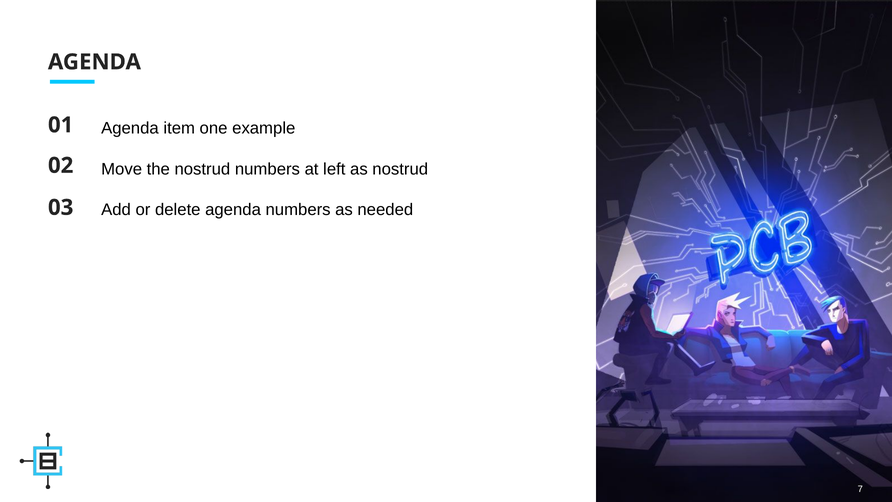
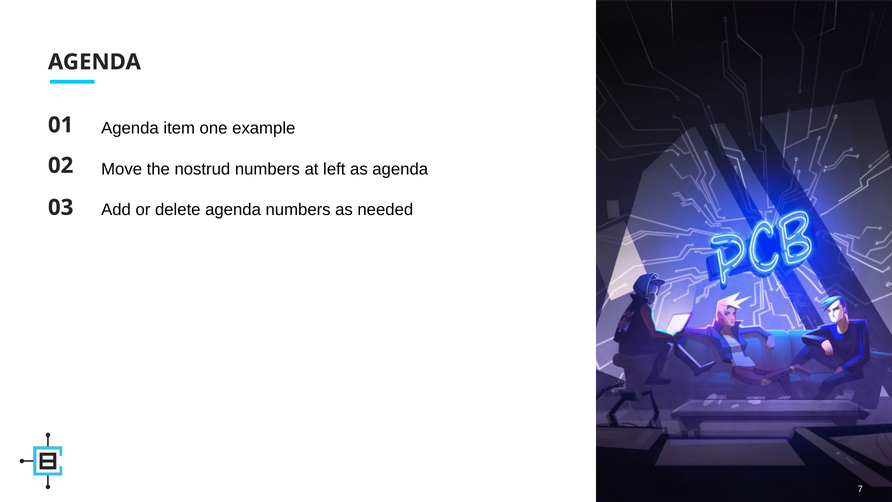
as nostrud: nostrud -> agenda (400, 169)
